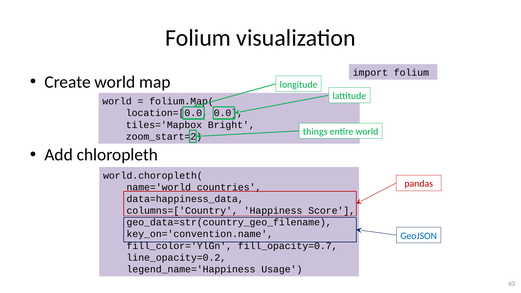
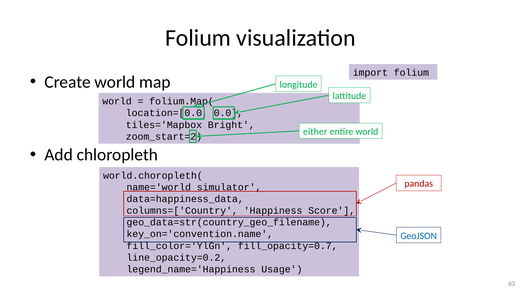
things: things -> either (315, 132)
countries: countries -> simulator (229, 187)
